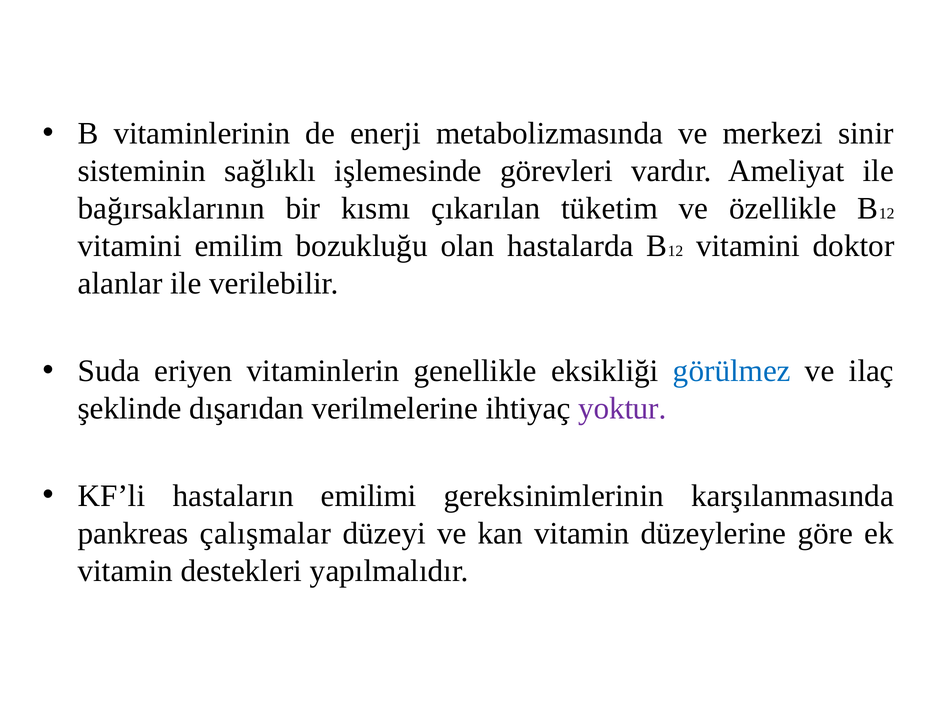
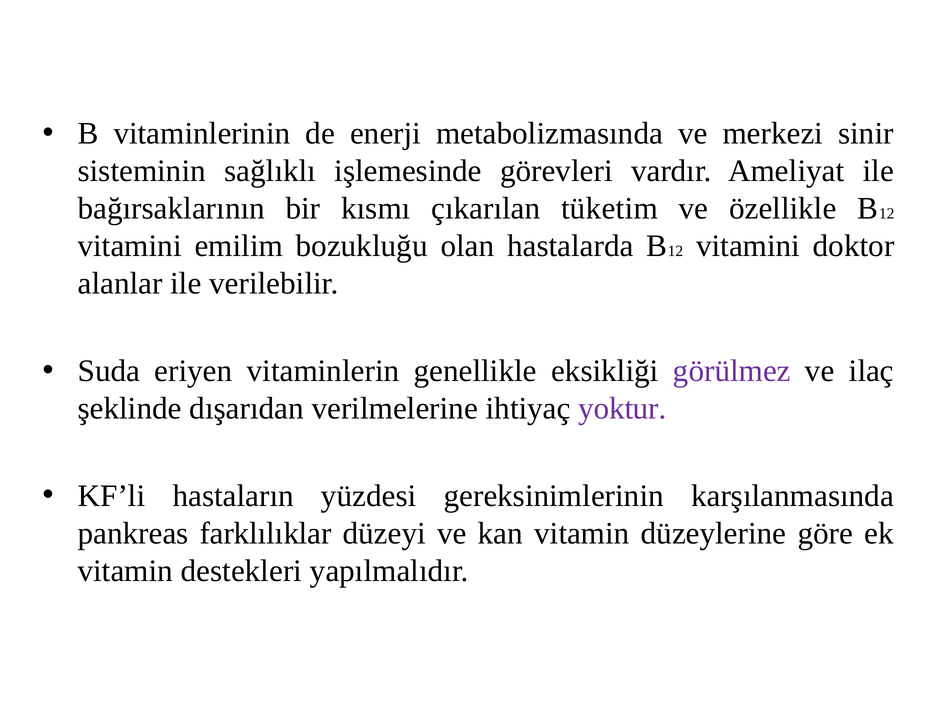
görülmez colour: blue -> purple (732, 371)
emilimi: emilimi -> yüzdesi (369, 496)
çalışmalar: çalışmalar -> farklılıklar (266, 533)
